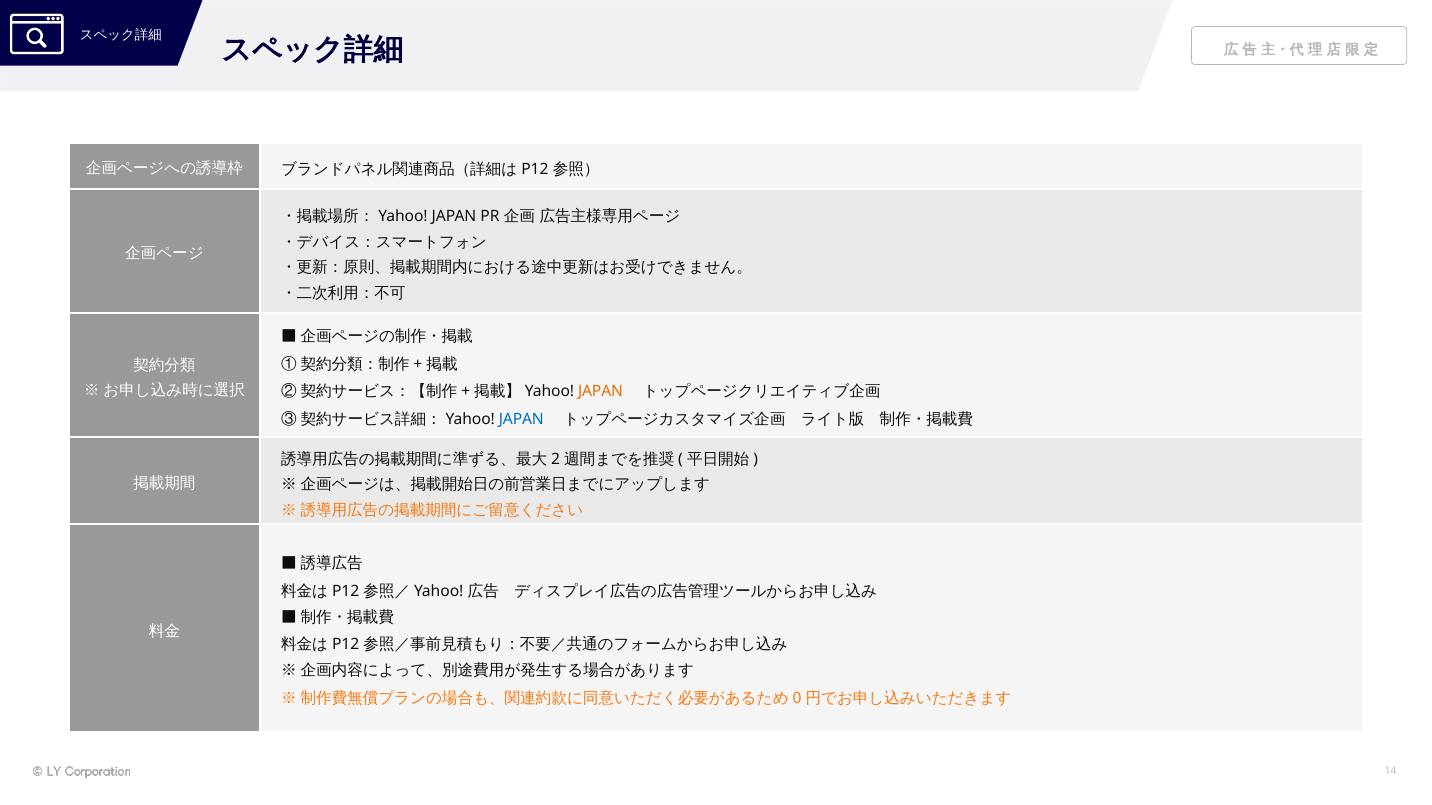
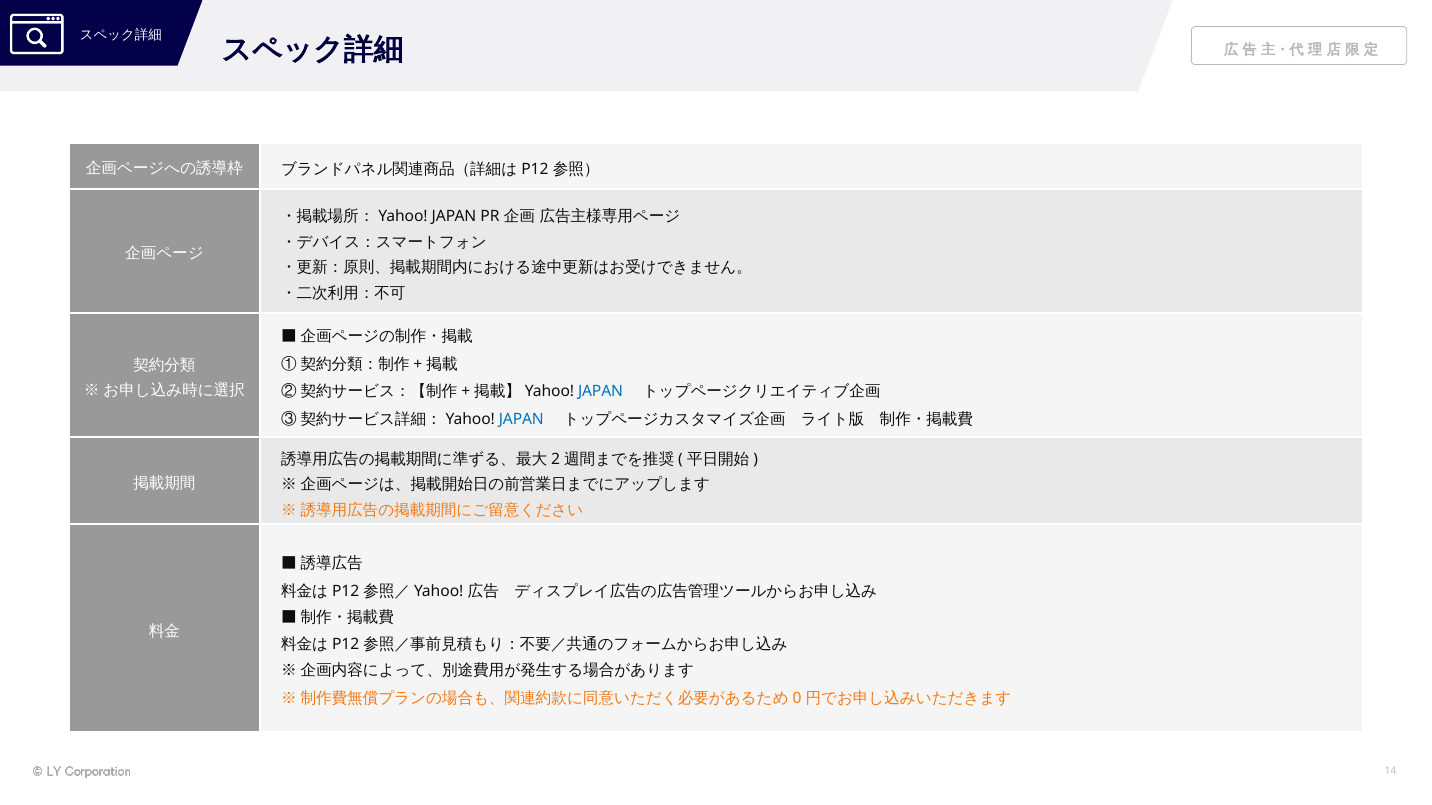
JAPAN colour: orange -> blue (601, 392)
